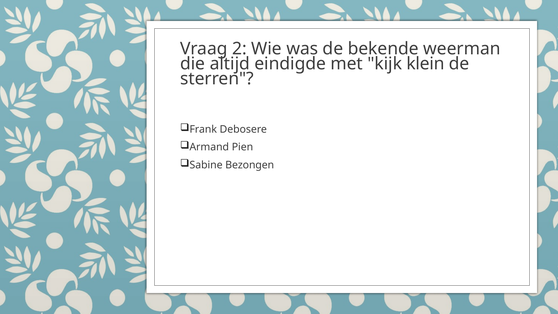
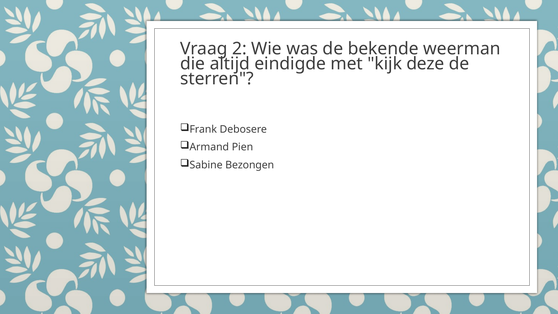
klein: klein -> deze (425, 64)
